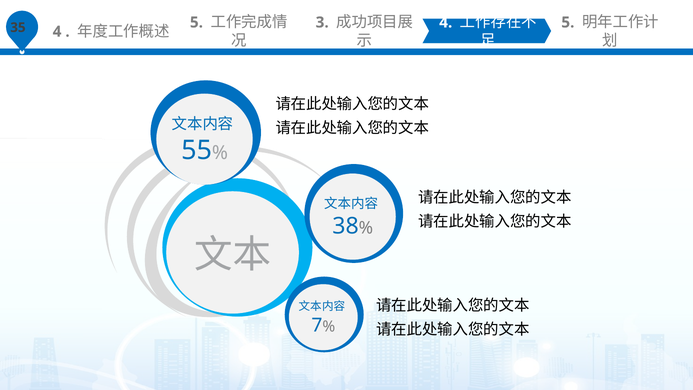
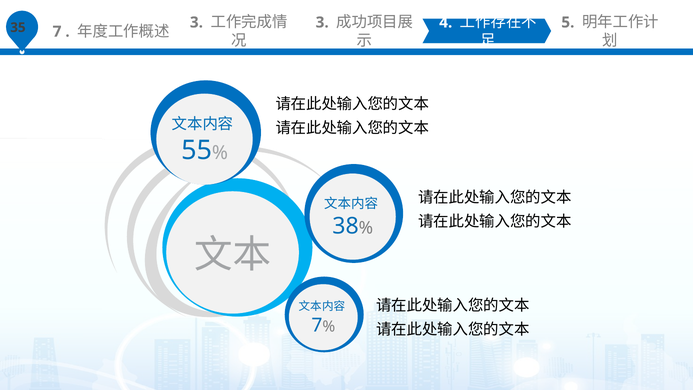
4: 4 -> 7 (57, 32)
5: 5 -> 3 (196, 22)
